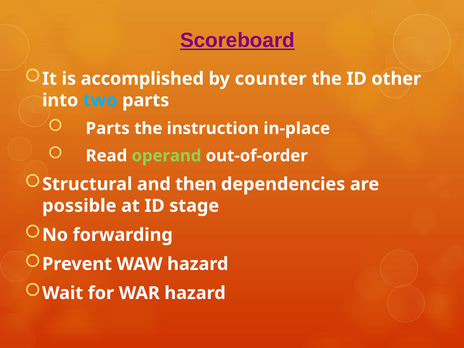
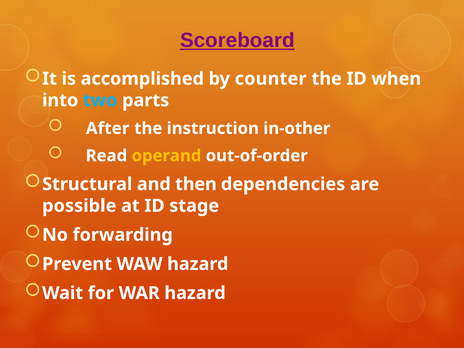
other: other -> when (396, 79)
Parts: Parts -> After (108, 128)
in-place: in-place -> in-other (297, 128)
operand colour: light green -> yellow (166, 156)
